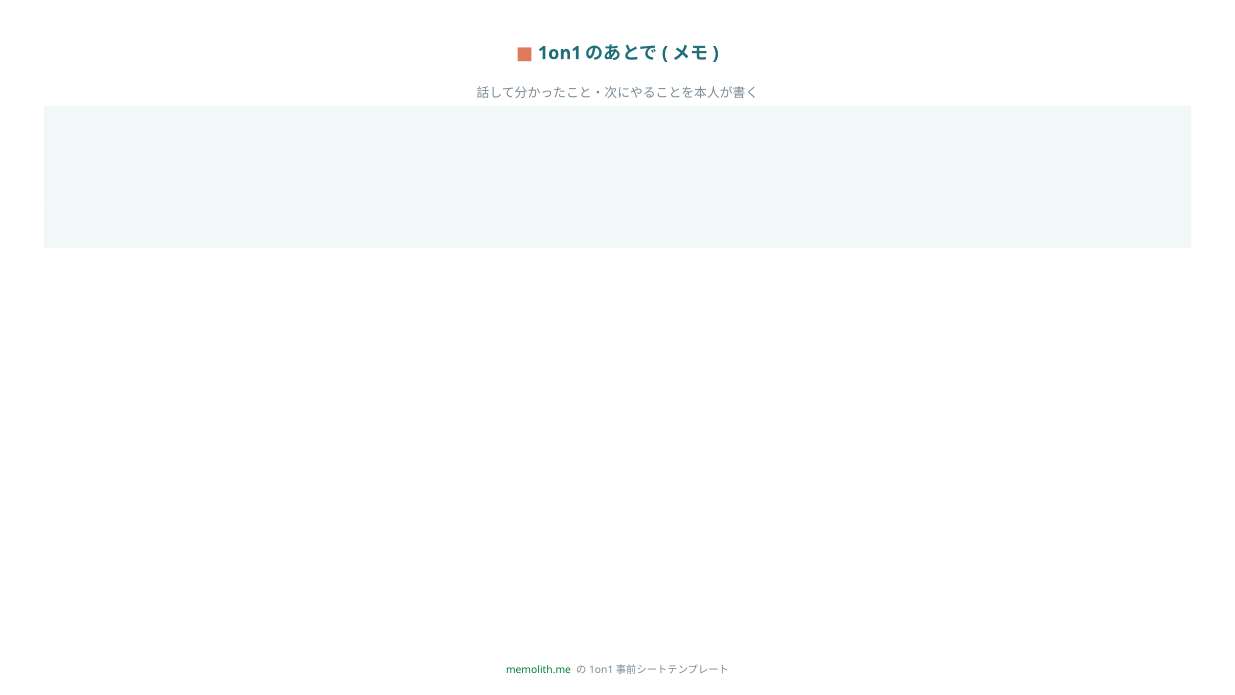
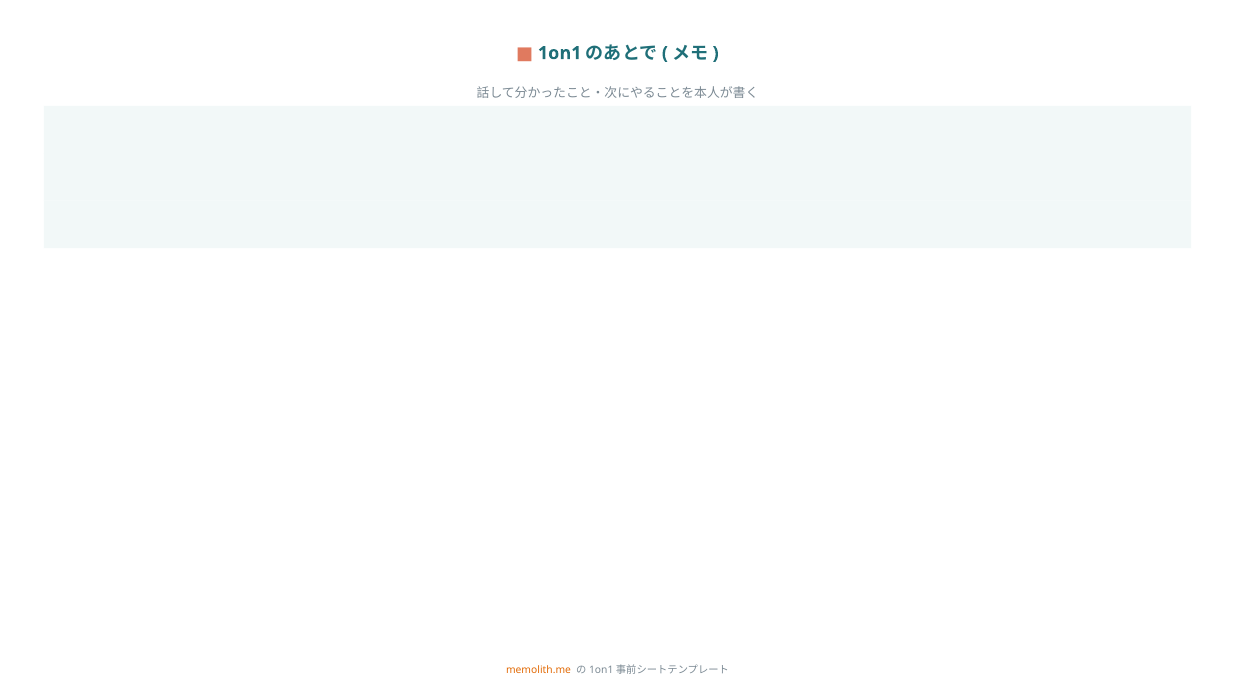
memolith.me colour: green -> orange (539, 670)
